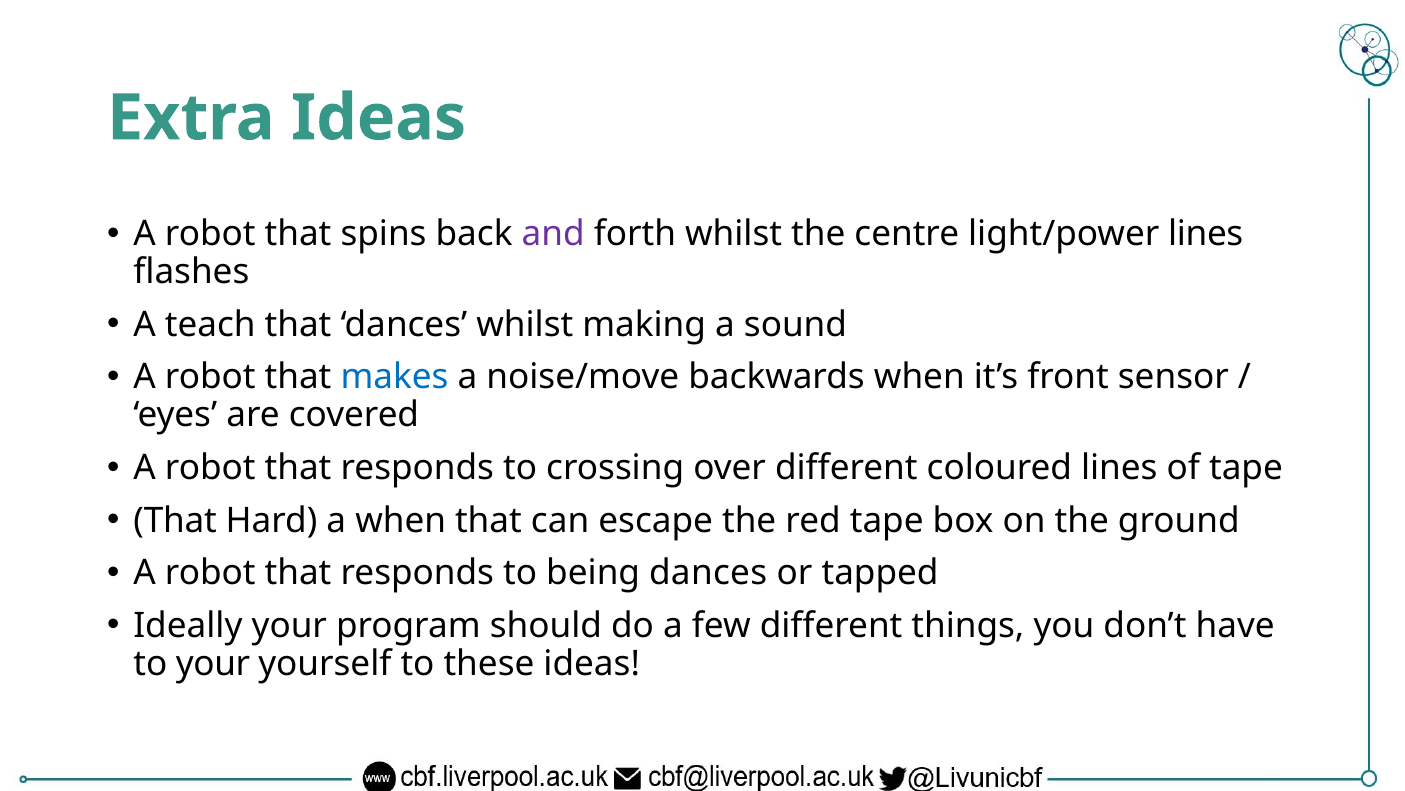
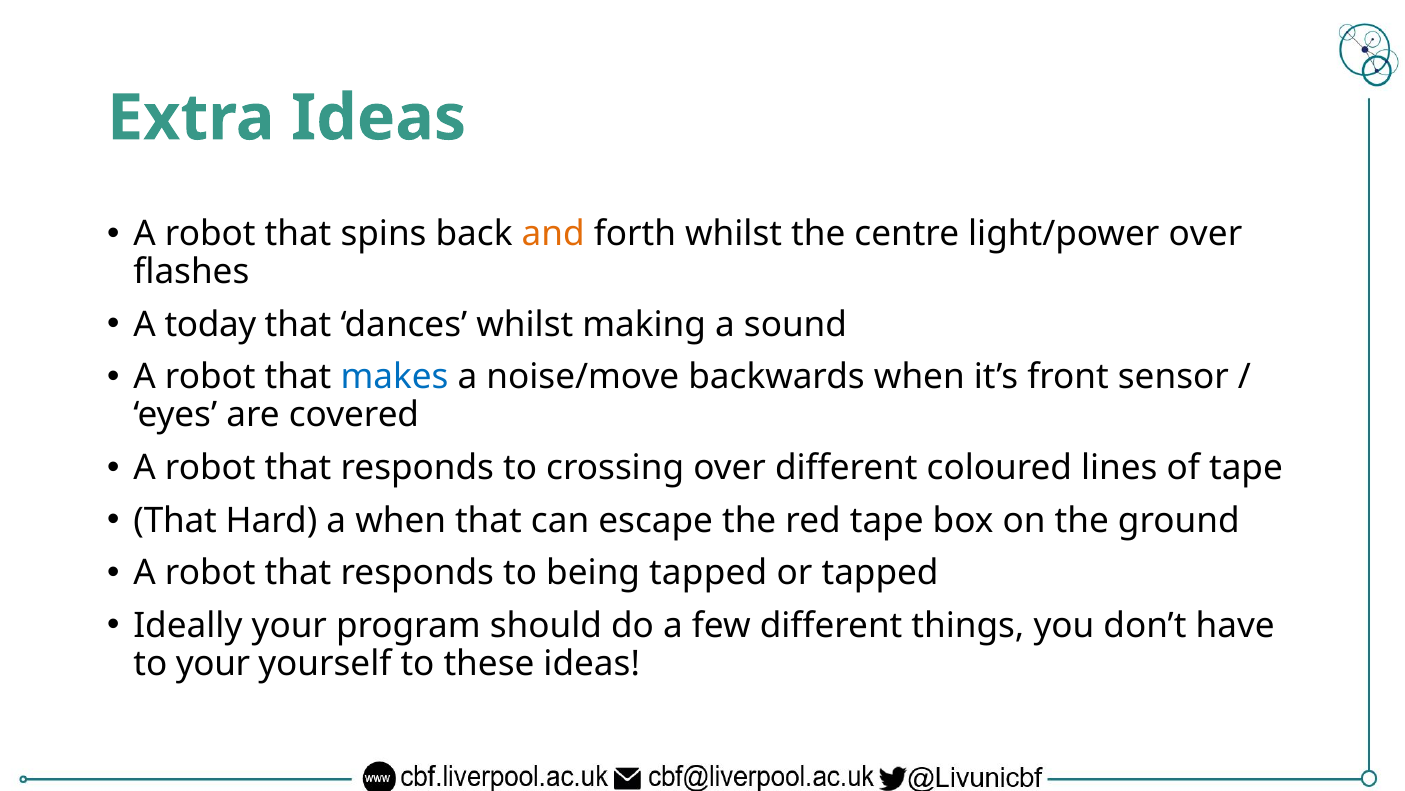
and colour: purple -> orange (553, 234)
light/power lines: lines -> over (1206, 234)
teach: teach -> today (210, 324)
being dances: dances -> tapped (708, 573)
